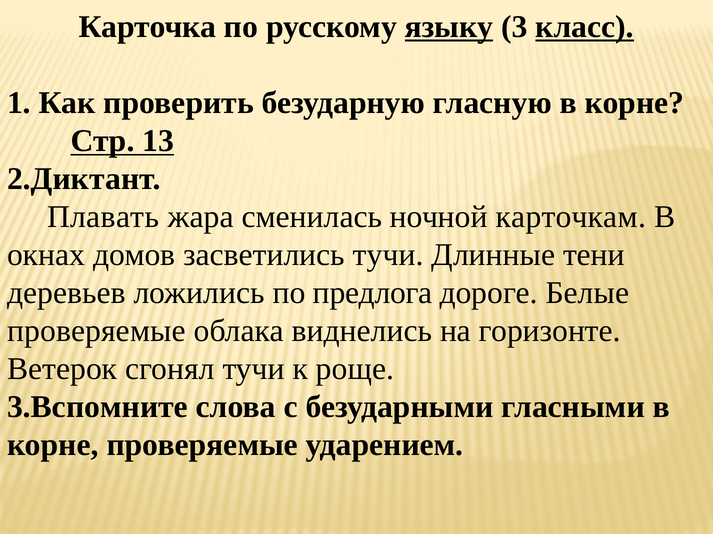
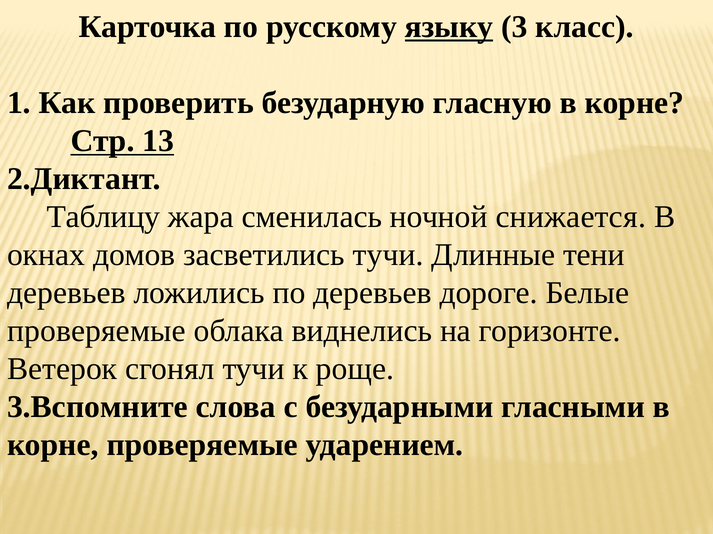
класс underline: present -> none (585, 27)
Плавать: Плавать -> Таблицу (103, 217)
карточкам: карточкам -> снижается (571, 217)
по предлога: предлога -> деревьев (372, 293)
